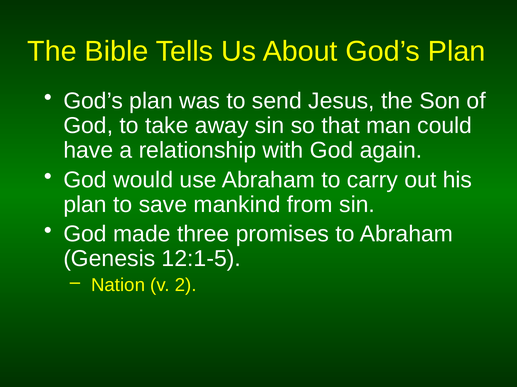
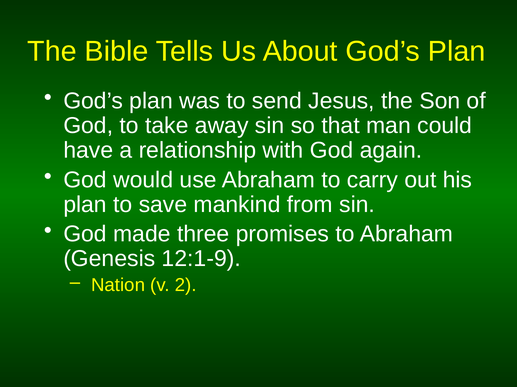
12:1-5: 12:1-5 -> 12:1-9 (201, 259)
